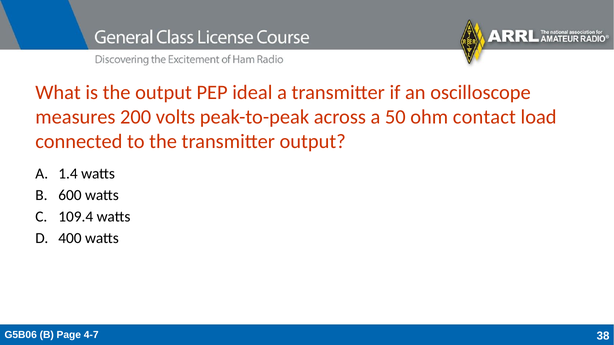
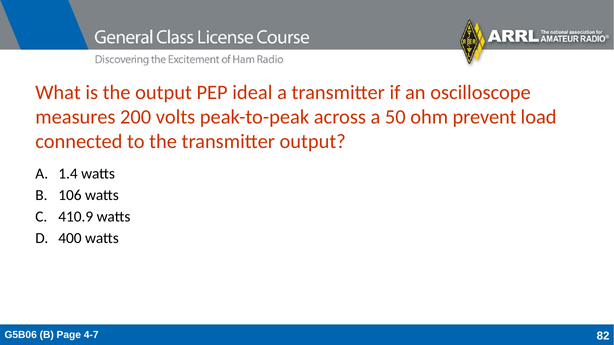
contact: contact -> prevent (485, 117)
600: 600 -> 106 (70, 195)
109.4: 109.4 -> 410.9 (76, 217)
38: 38 -> 82 (603, 336)
